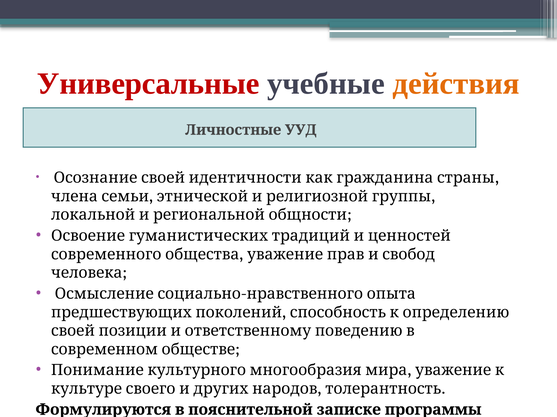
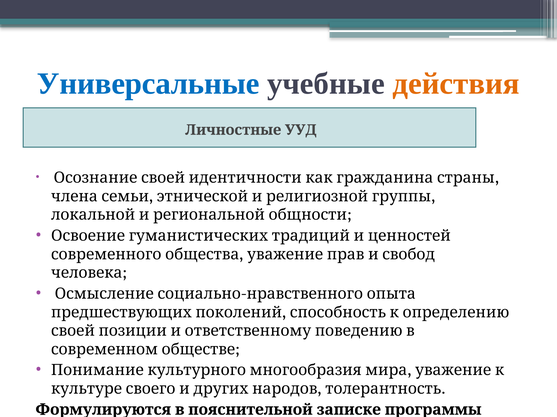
Универсальные colour: red -> blue (148, 84)
